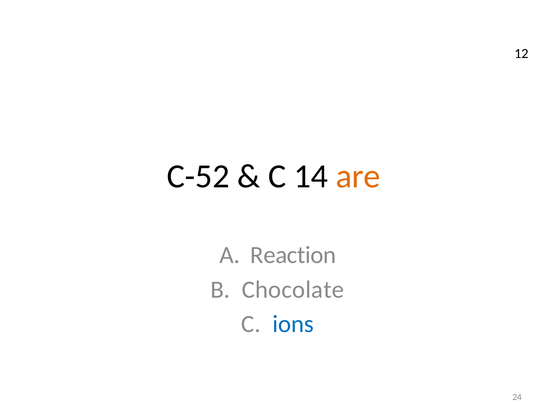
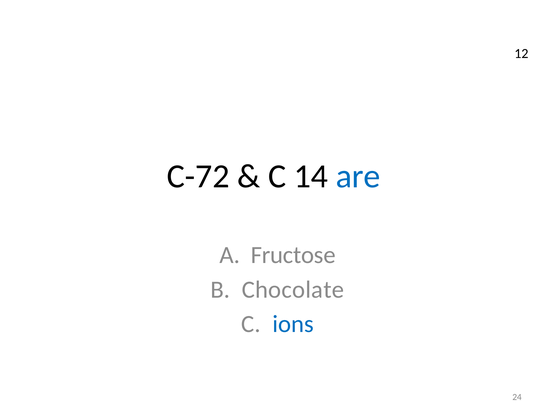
C-52: C-52 -> C-72 (198, 176)
are colour: orange -> blue (358, 176)
Reaction: Reaction -> Fructose (293, 255)
